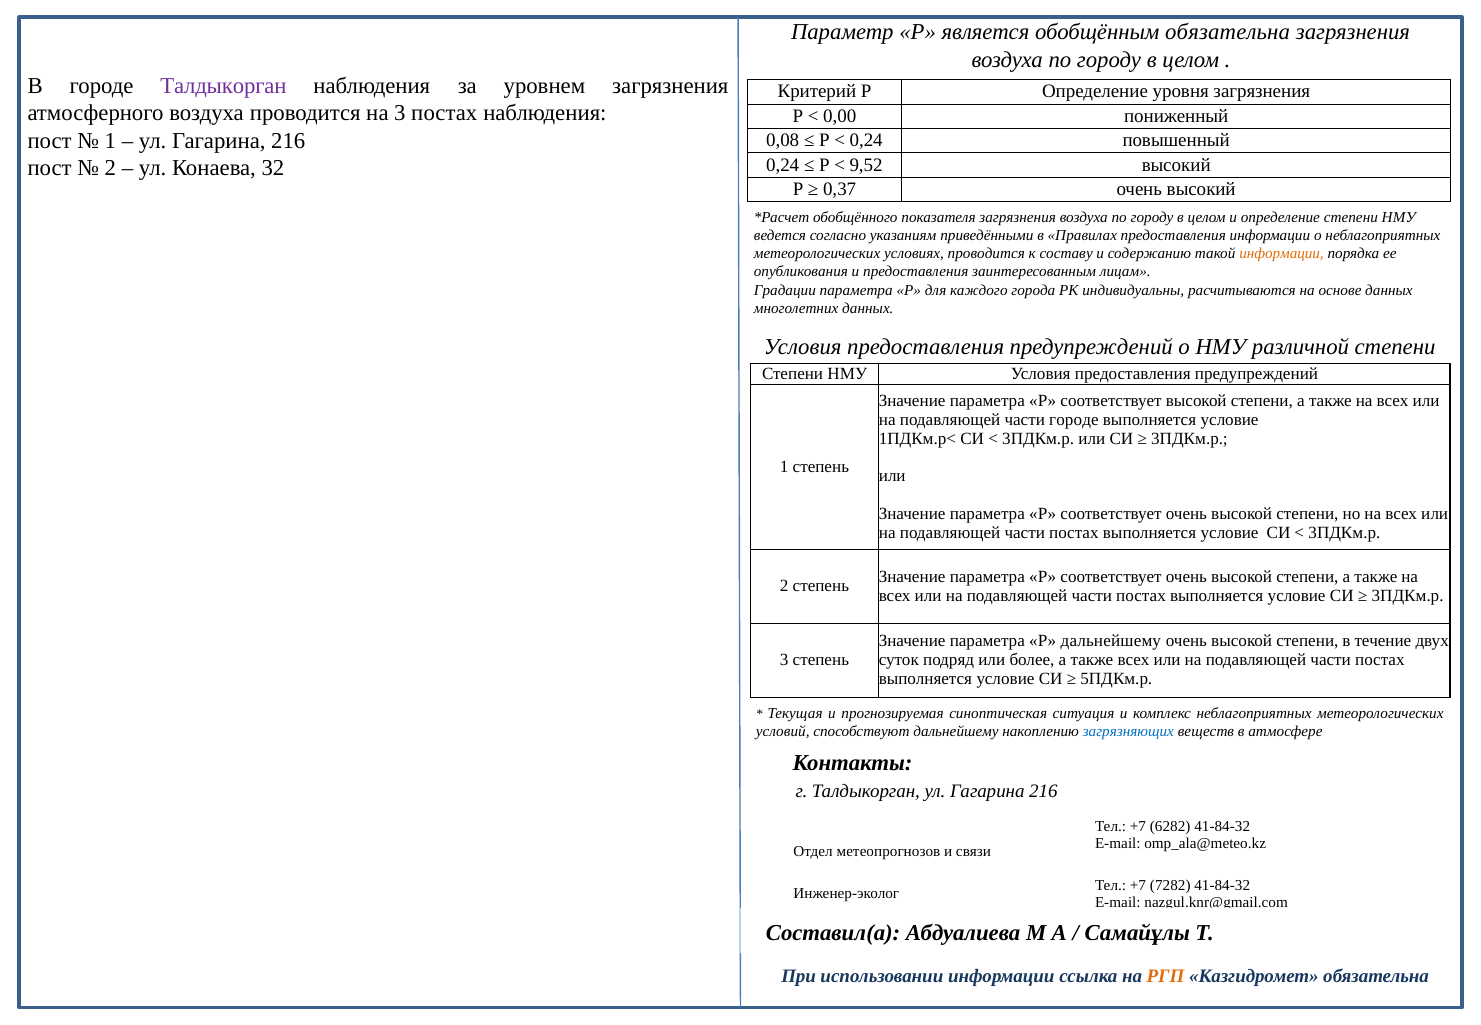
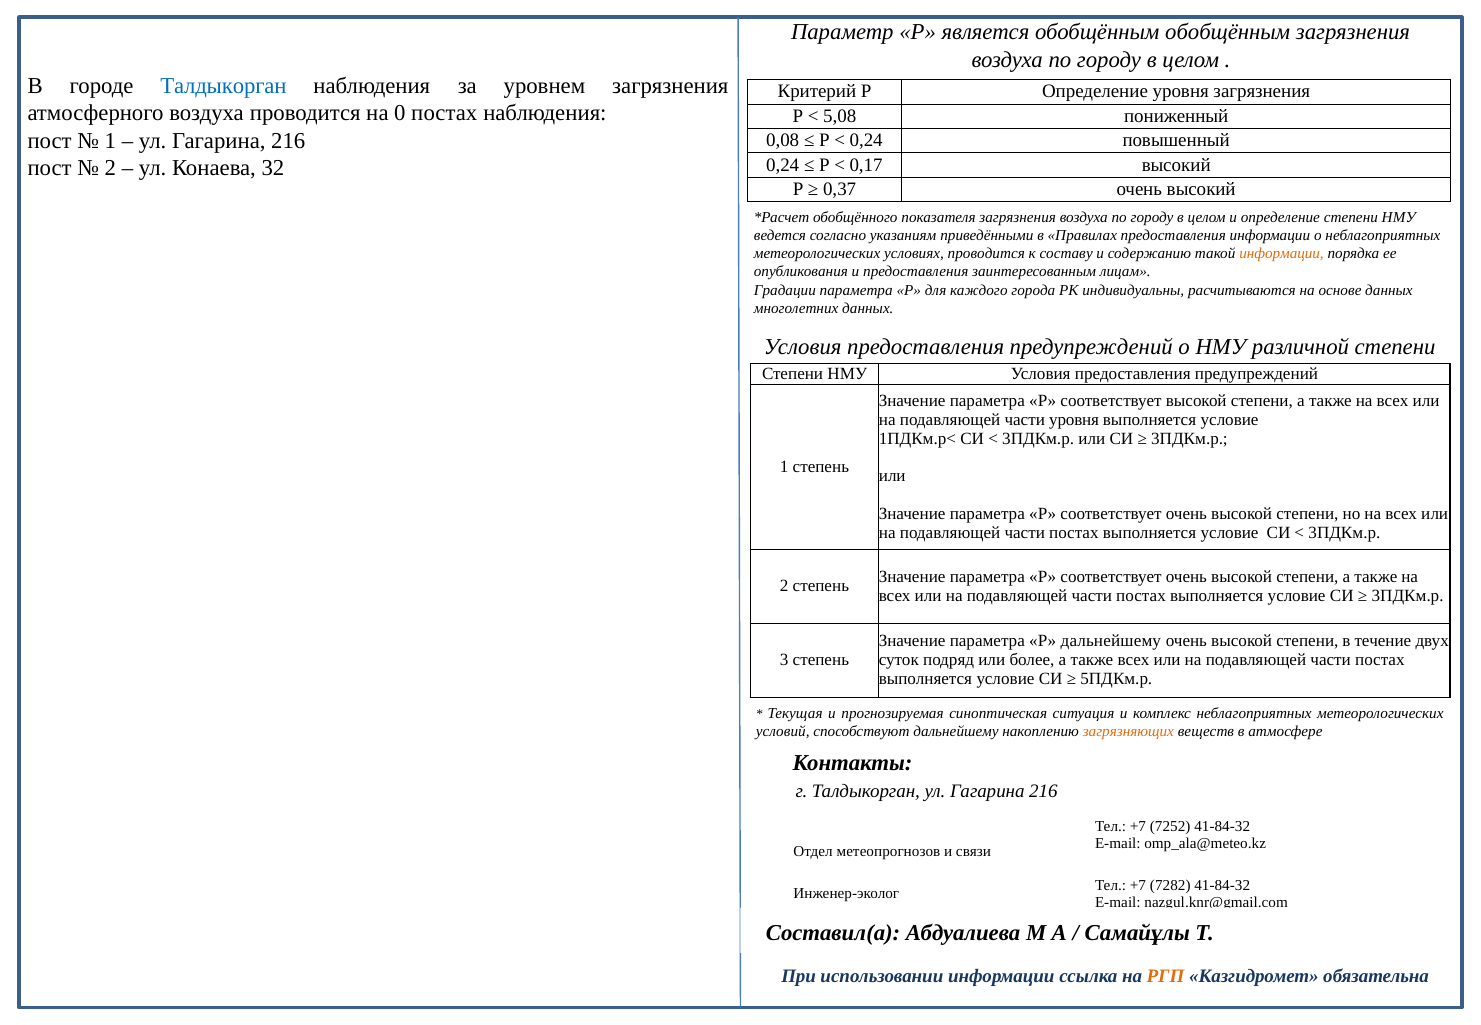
обобщённым обязательна: обязательна -> обобщённым (1228, 32)
Талдыкорган colour: purple -> blue (223, 86)
на 3: 3 -> 0 (400, 113)
0,00: 0,00 -> 5,08 (840, 116)
9,52: 9,52 -> 0,17 (866, 165)
части городе: городе -> уровня (1074, 420)
загрязняющих colour: blue -> orange (1128, 732)
6282: 6282 -> 7252 (1170, 827)
